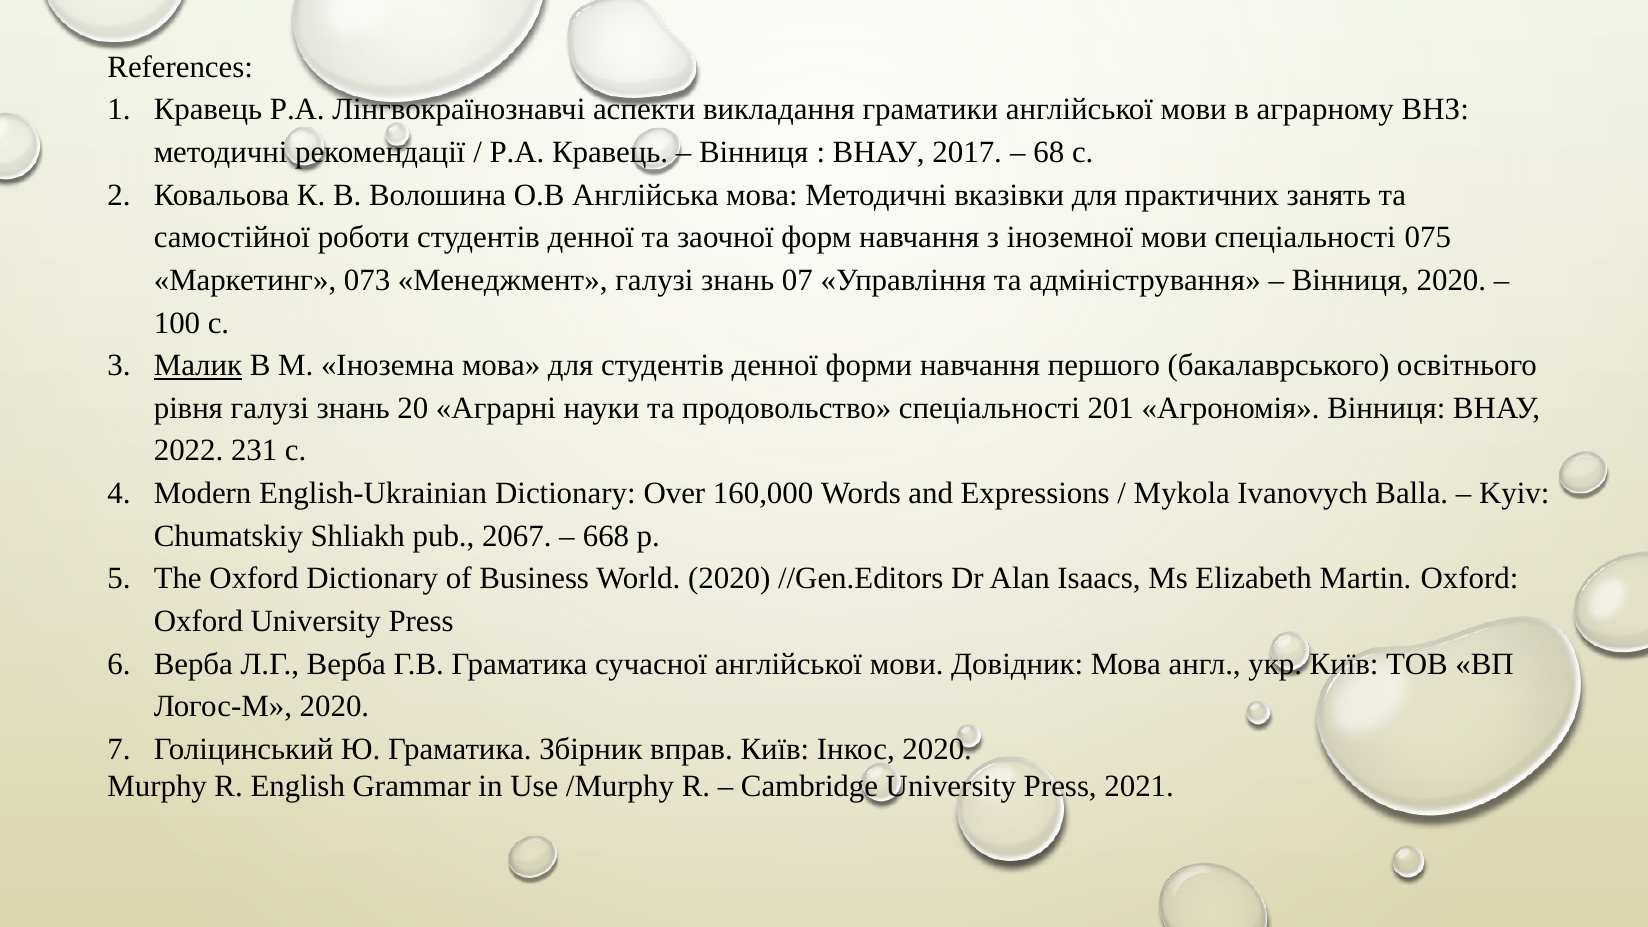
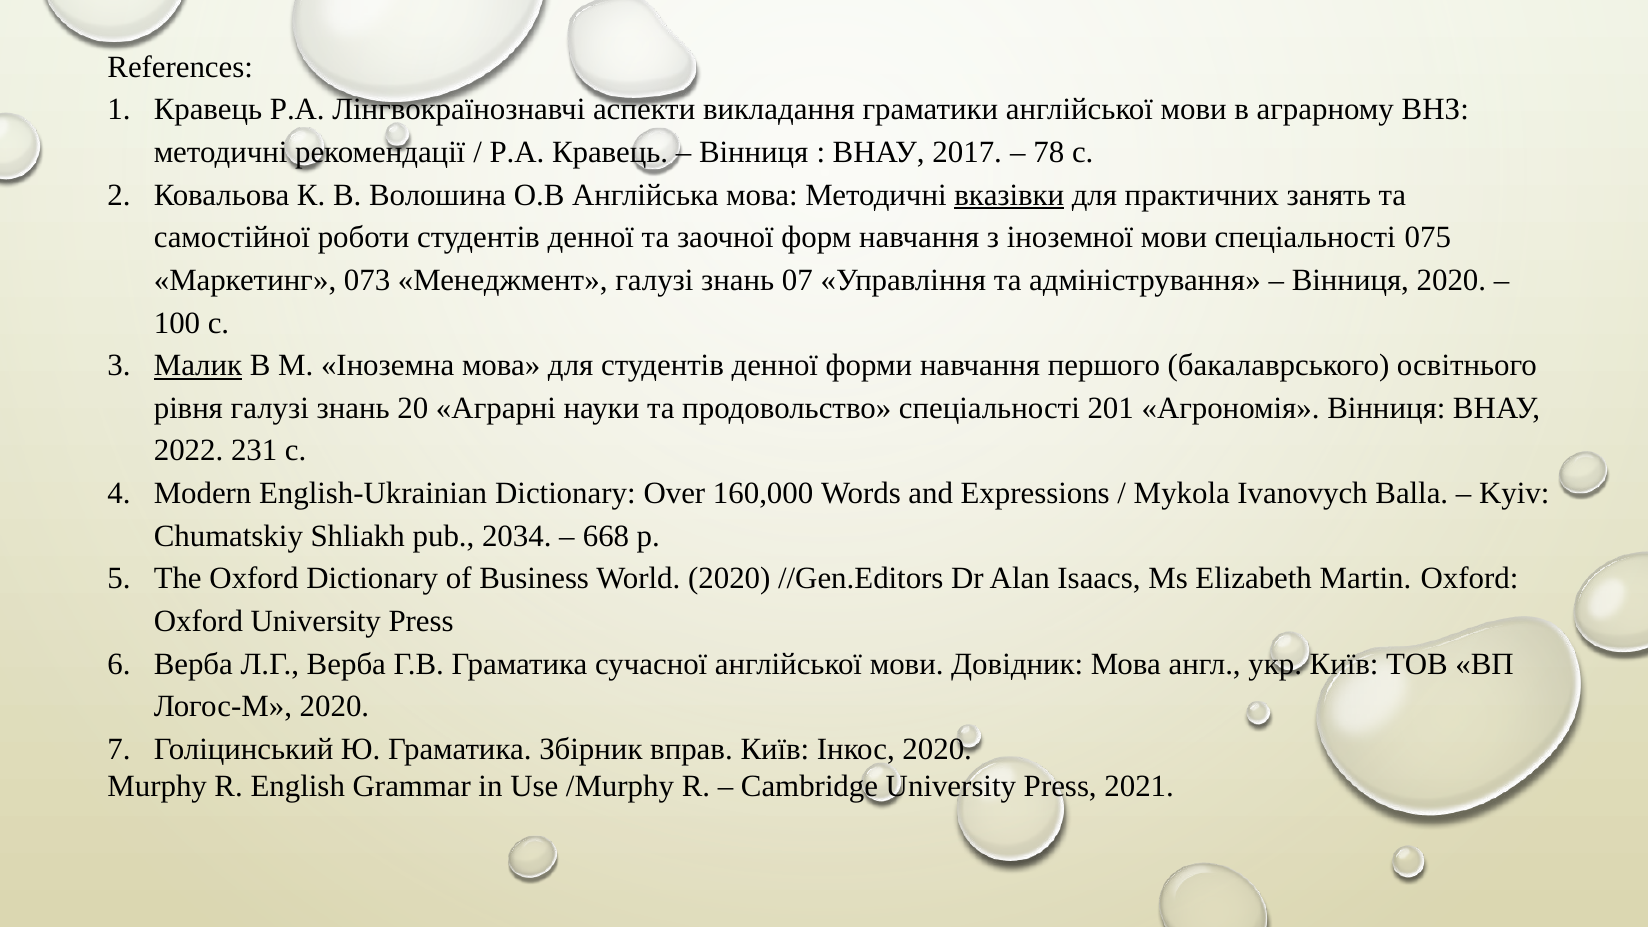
68: 68 -> 78 (1049, 152)
вказівки underline: none -> present (1009, 195)
2067: 2067 -> 2034 (517, 536)
